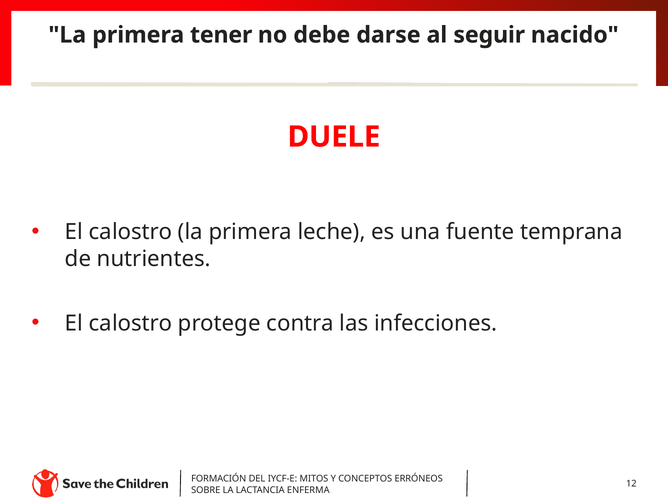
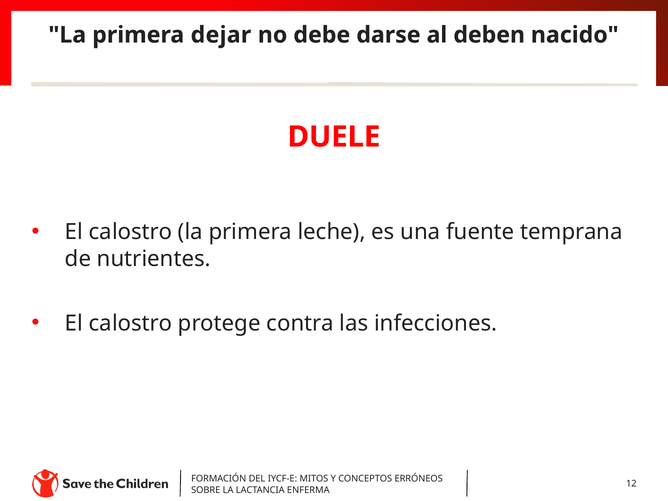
tener: tener -> dejar (221, 35)
seguir: seguir -> deben (489, 35)
